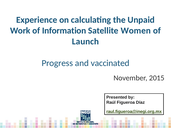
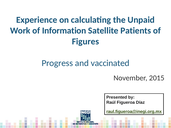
Women: Women -> Patients (136, 31)
Launch: Launch -> Figures (85, 42)
